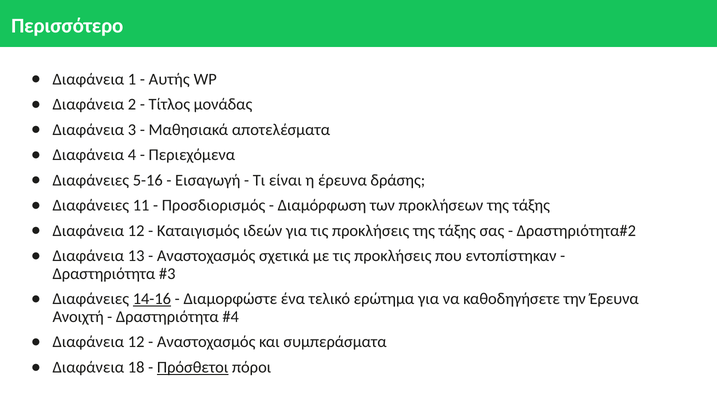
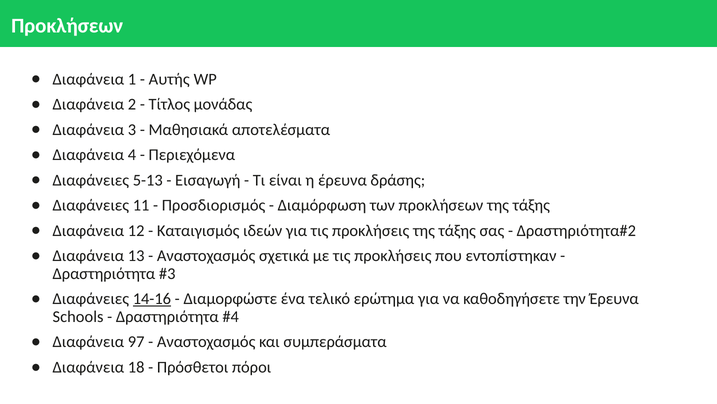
Περισσότερο: Περισσότερο -> Προκλήσεων (67, 26)
5-16: 5-16 -> 5-13 (148, 180)
Ανοιχτή: Ανοιχτή -> Schools (78, 316)
12: 12 -> 97 (136, 341)
Πρόσθετοι underline: present -> none (193, 367)
